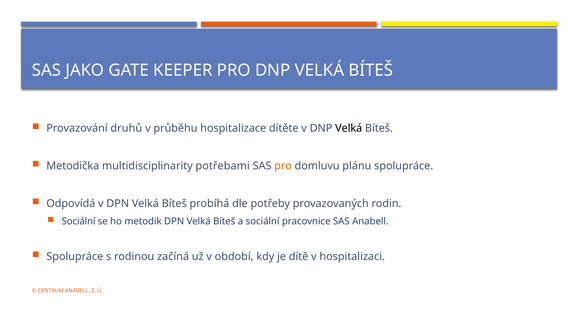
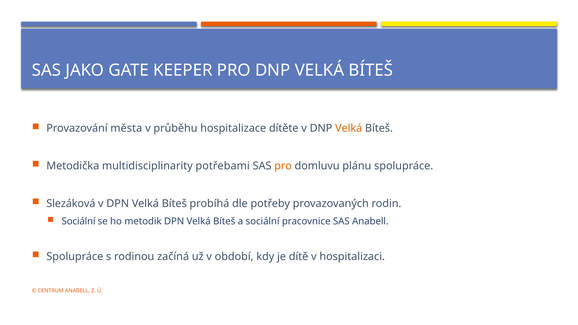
druhů: druhů -> města (126, 128)
Velká colour: black -> orange (349, 128)
Odpovídá: Odpovídá -> Slezáková (71, 204)
